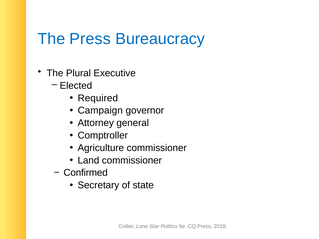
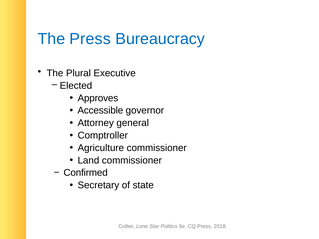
Required: Required -> Approves (98, 98)
Campaign: Campaign -> Accessible (100, 111)
